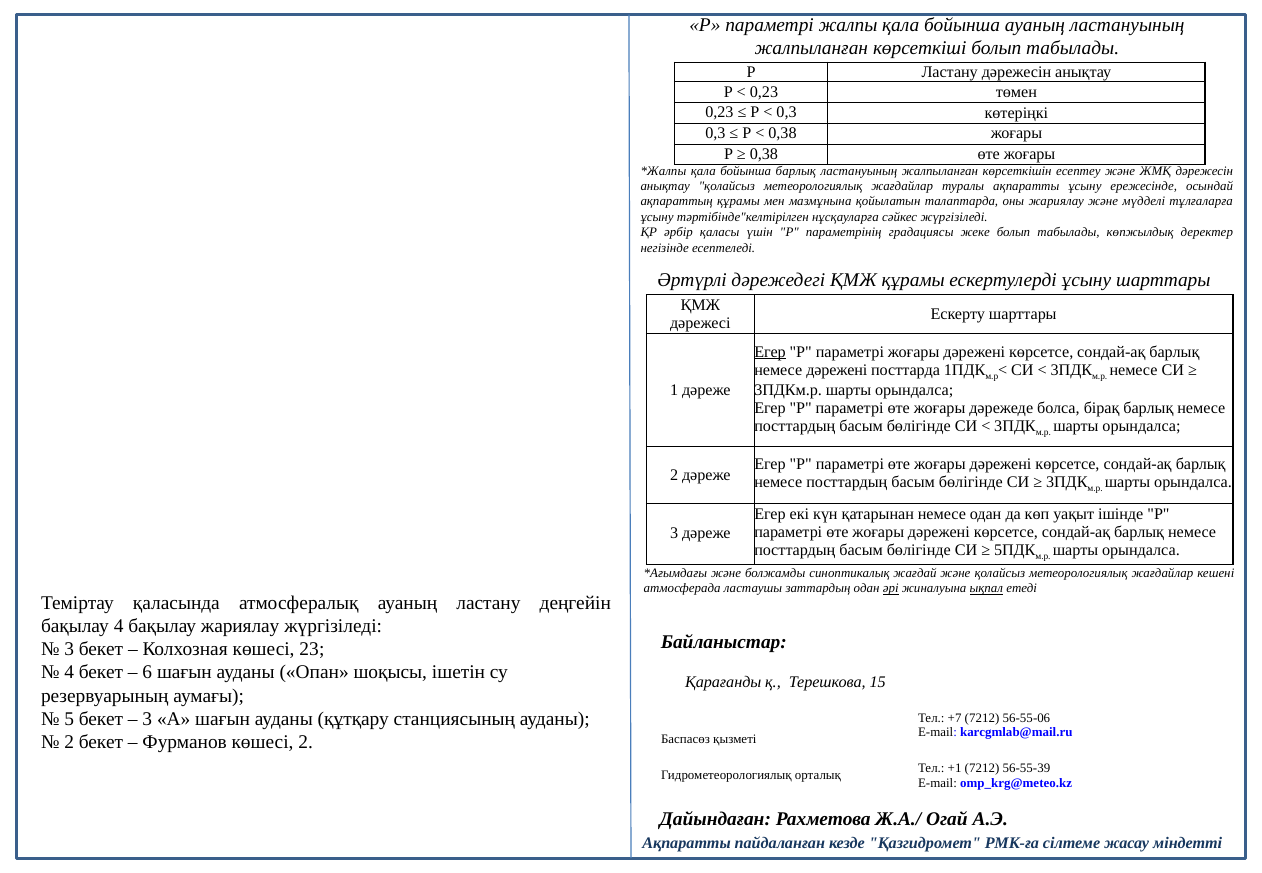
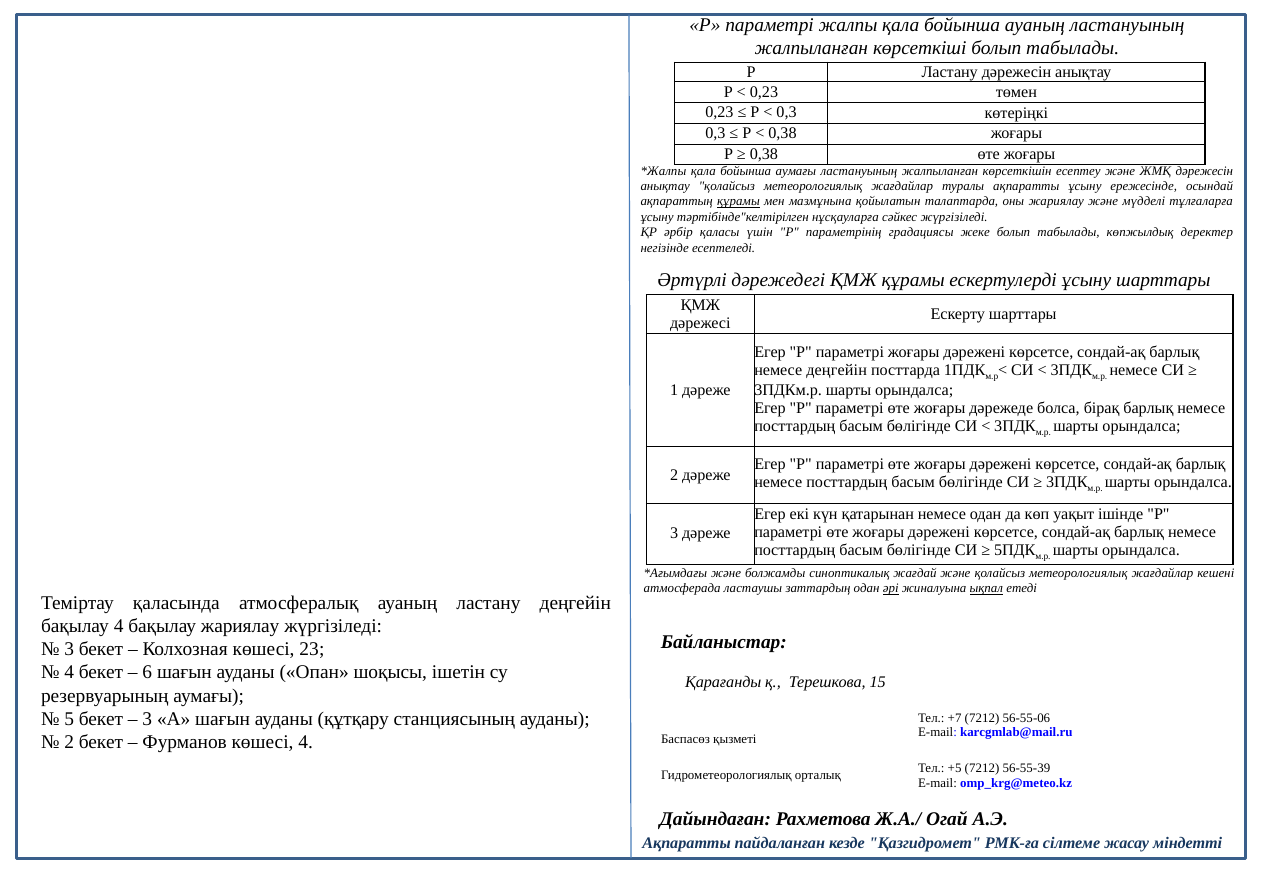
бойынша барлық: барлық -> аумағы (796, 171)
құрамы underline: none -> present (738, 202)
Егер underline: present -> none (770, 352)
немесе дәрежені: дәрежені -> деңгейін (837, 370)
көшесі 2: 2 -> 4 (306, 743)
+1: +1 -> +5 (955, 769)
